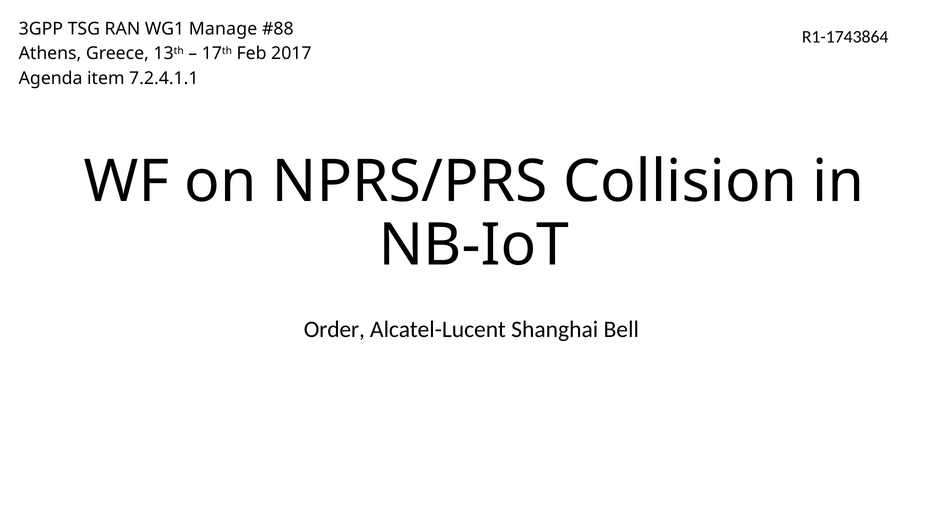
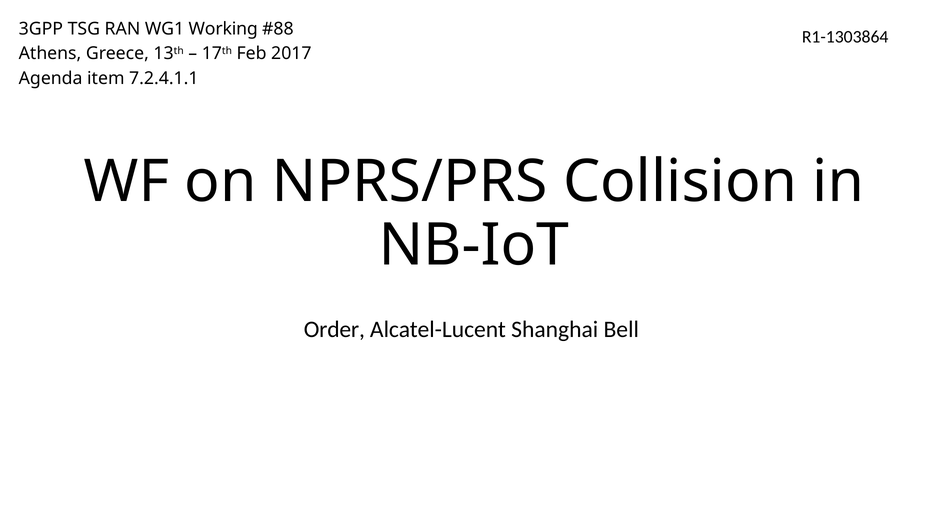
Manage: Manage -> Working (223, 29)
R1-1743864: R1-1743864 -> R1-1303864 (845, 37)
